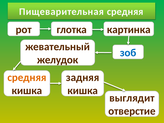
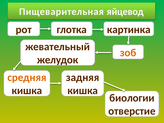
Пищеварительная средняя: средняя -> яйцевод (125, 12)
зоб colour: blue -> orange (128, 53)
выглядит: выглядит -> биологии (132, 98)
